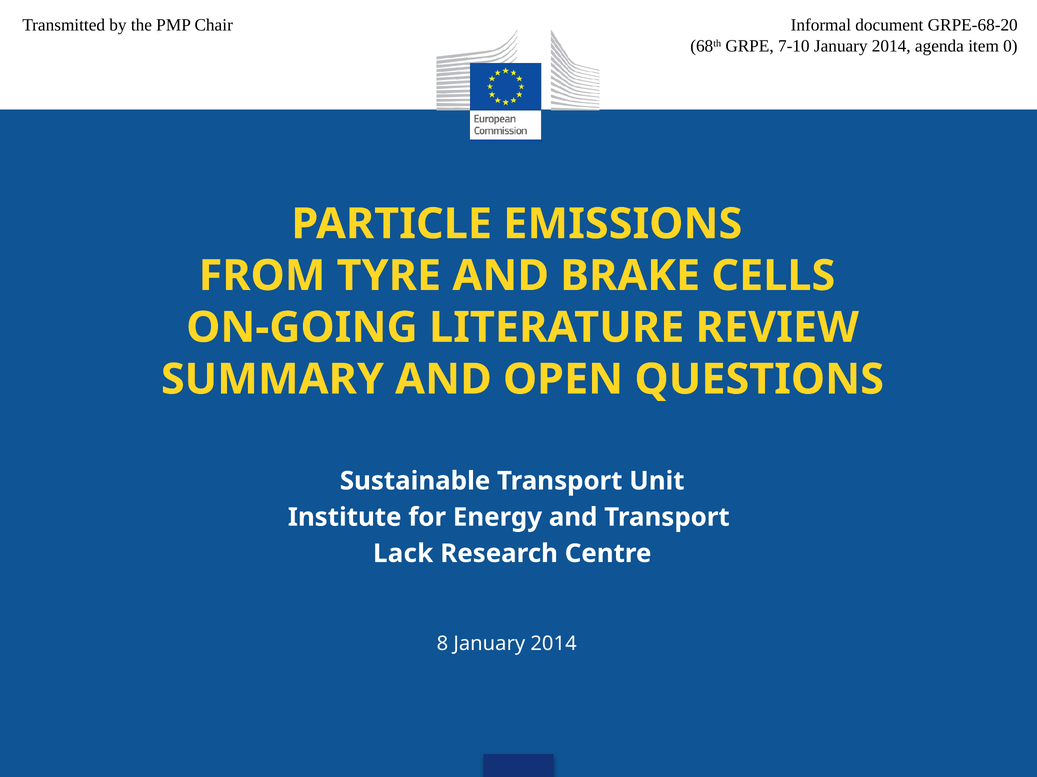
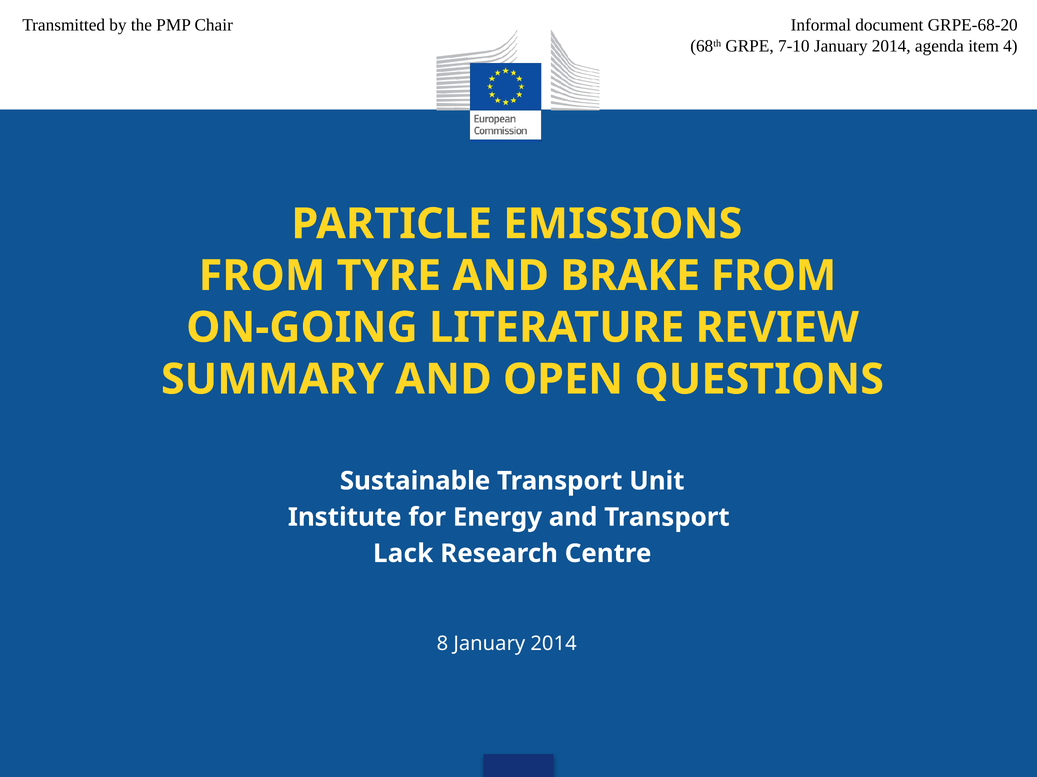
0: 0 -> 4 (1010, 46)
BRAKE CELLS: CELLS -> FROM (773, 276)
